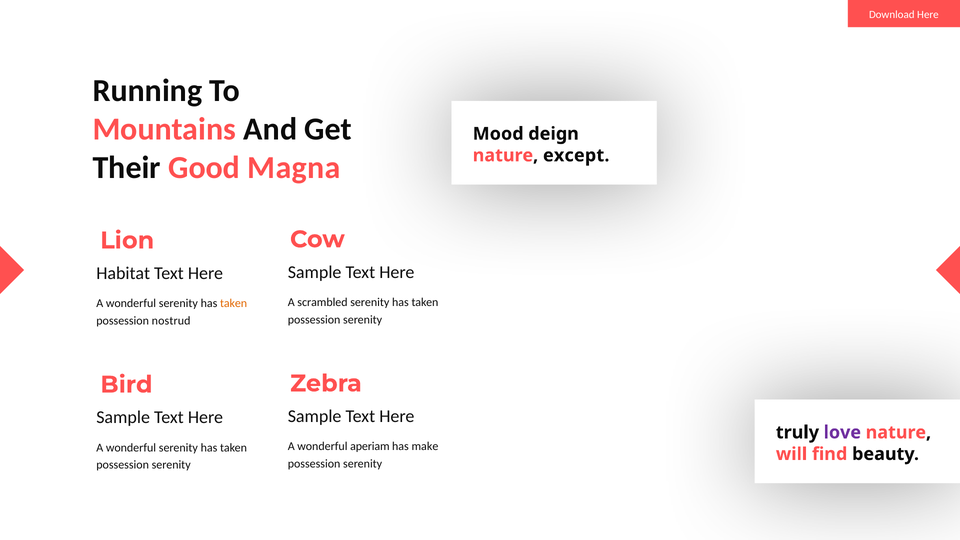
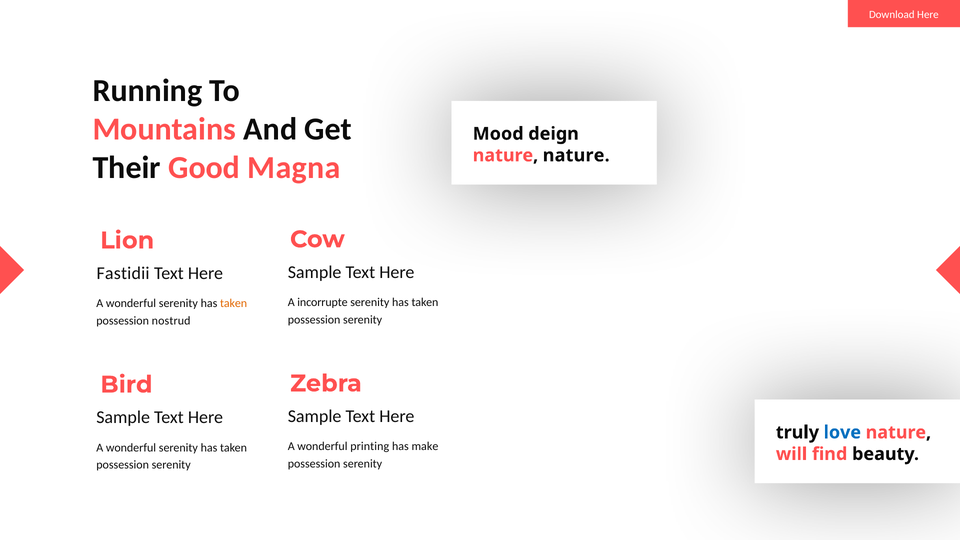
nature except: except -> nature (576, 155)
Habitat: Habitat -> Fastidii (123, 273)
scrambled: scrambled -> incorrupte (322, 302)
love colour: purple -> blue (842, 432)
aperiam: aperiam -> printing (370, 446)
